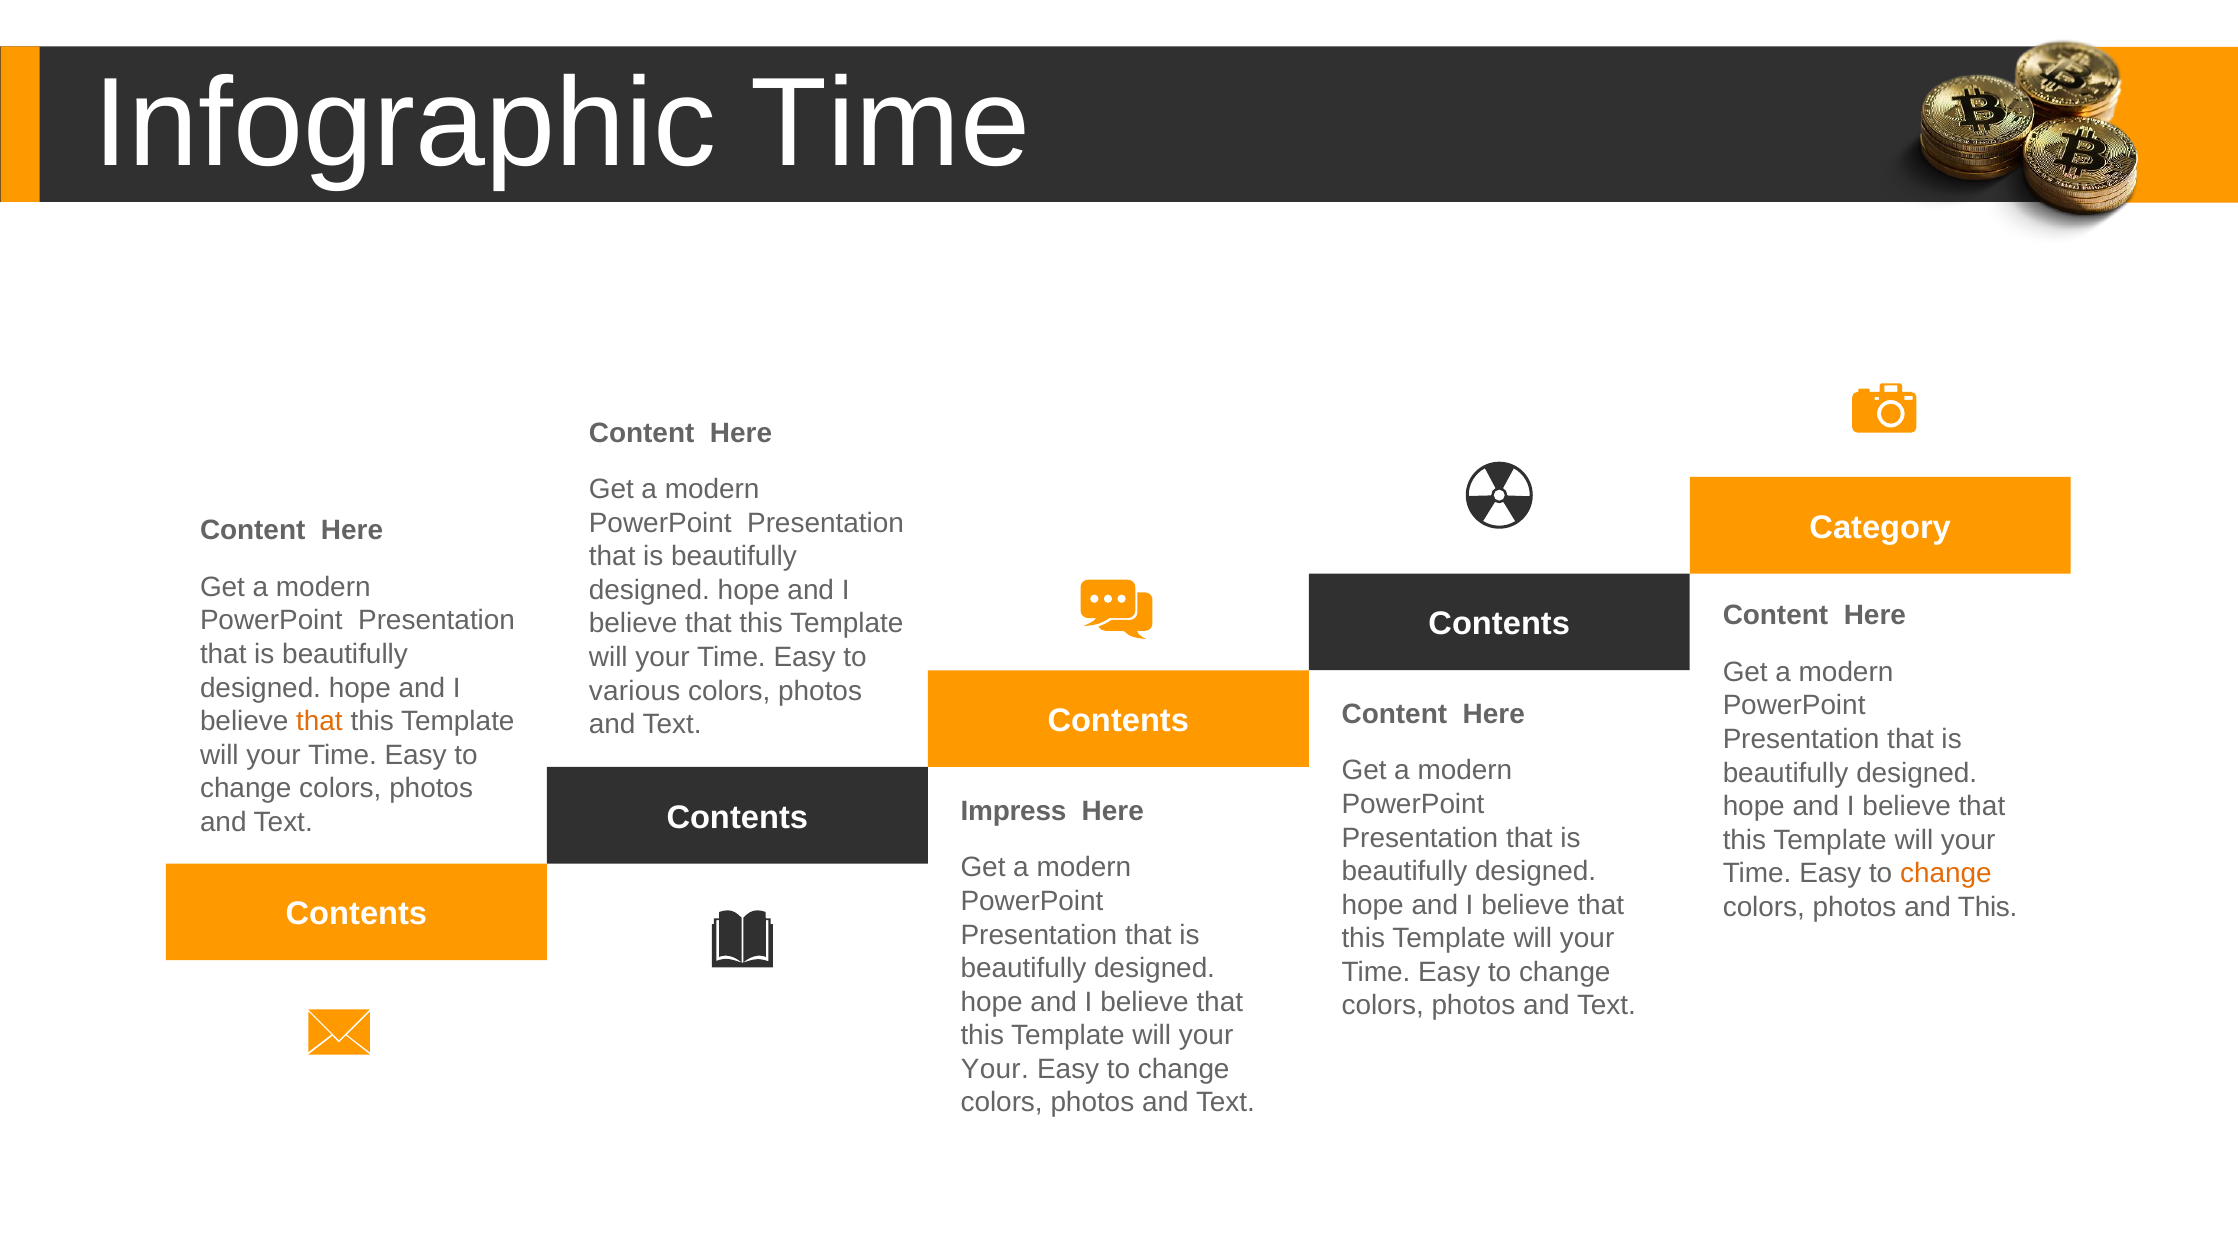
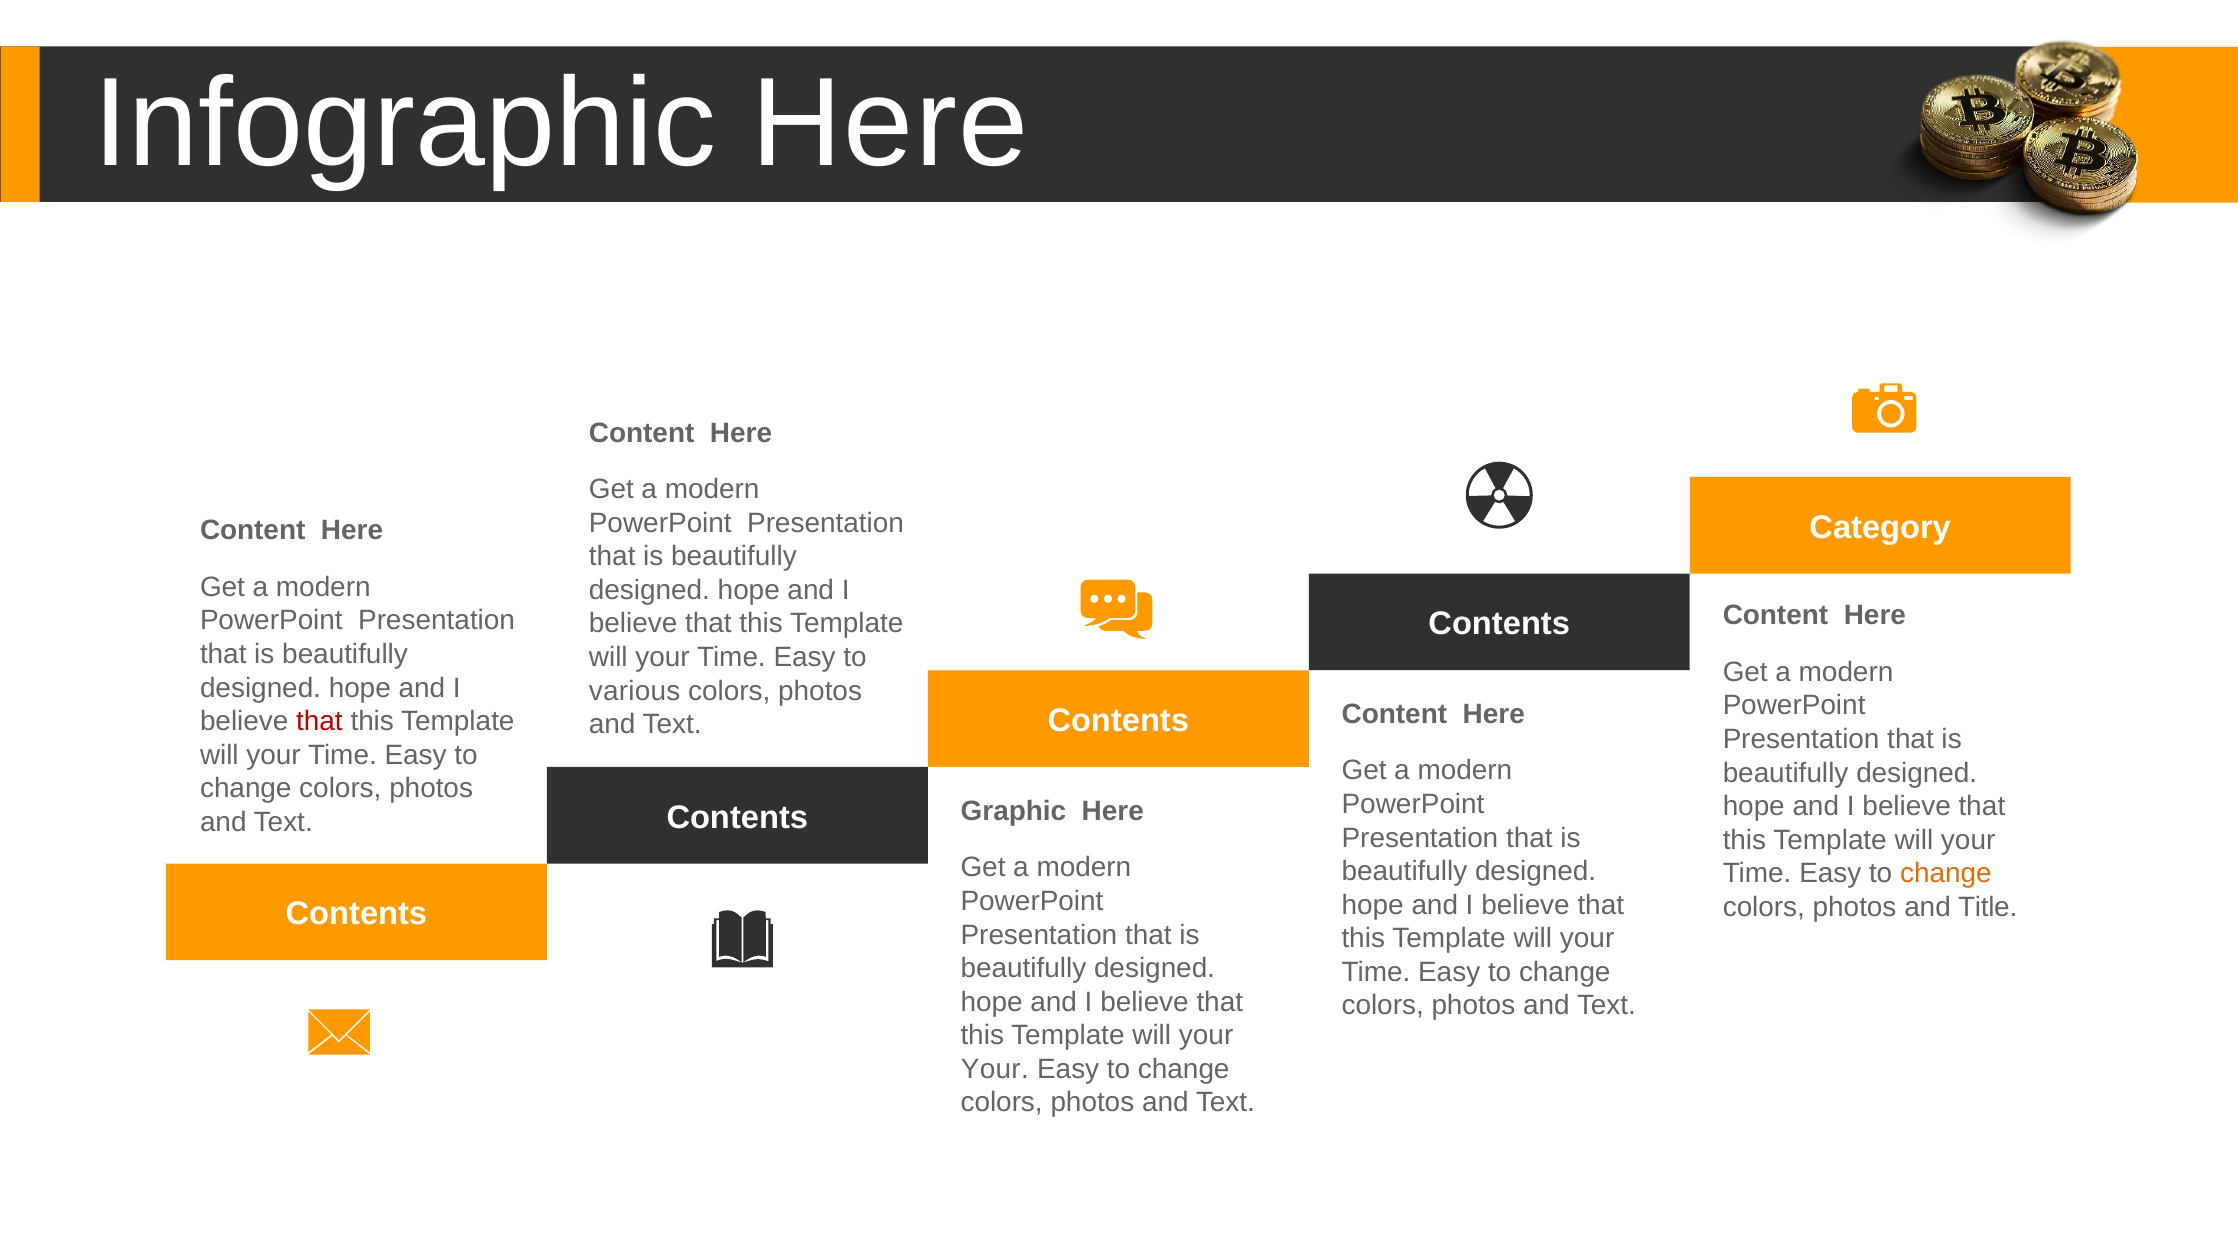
Infographic Time: Time -> Here (890, 124)
that colour: orange -> red (319, 721)
Impress: Impress -> Graphic (1013, 811)
and This: This -> Title (1988, 907)
